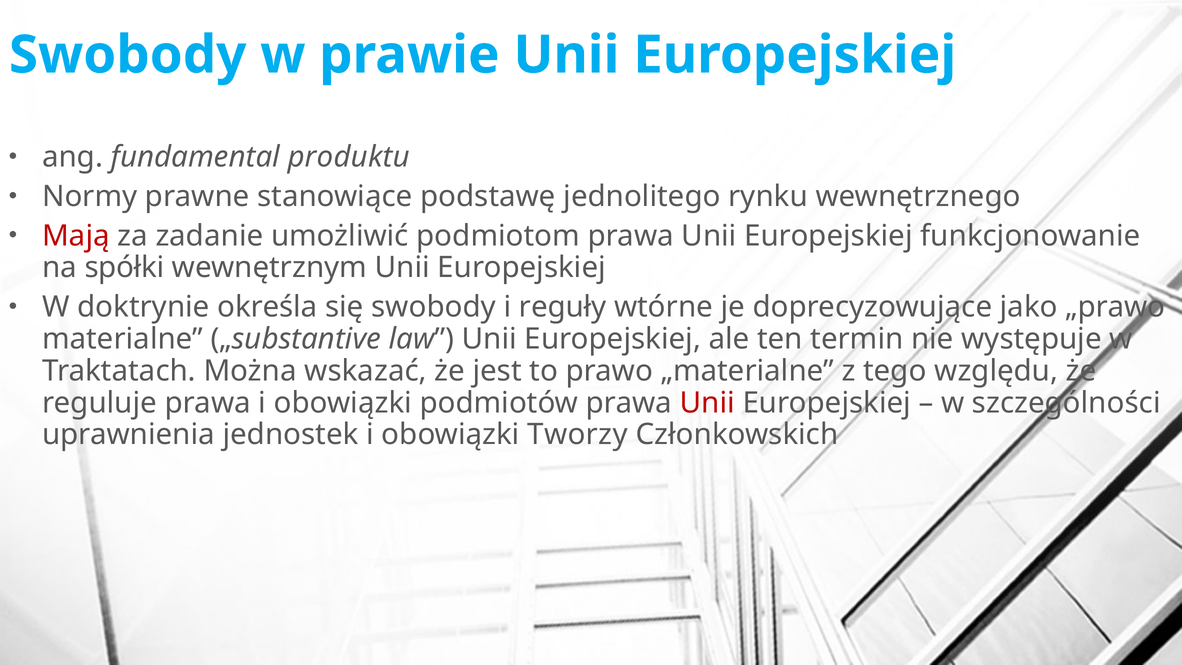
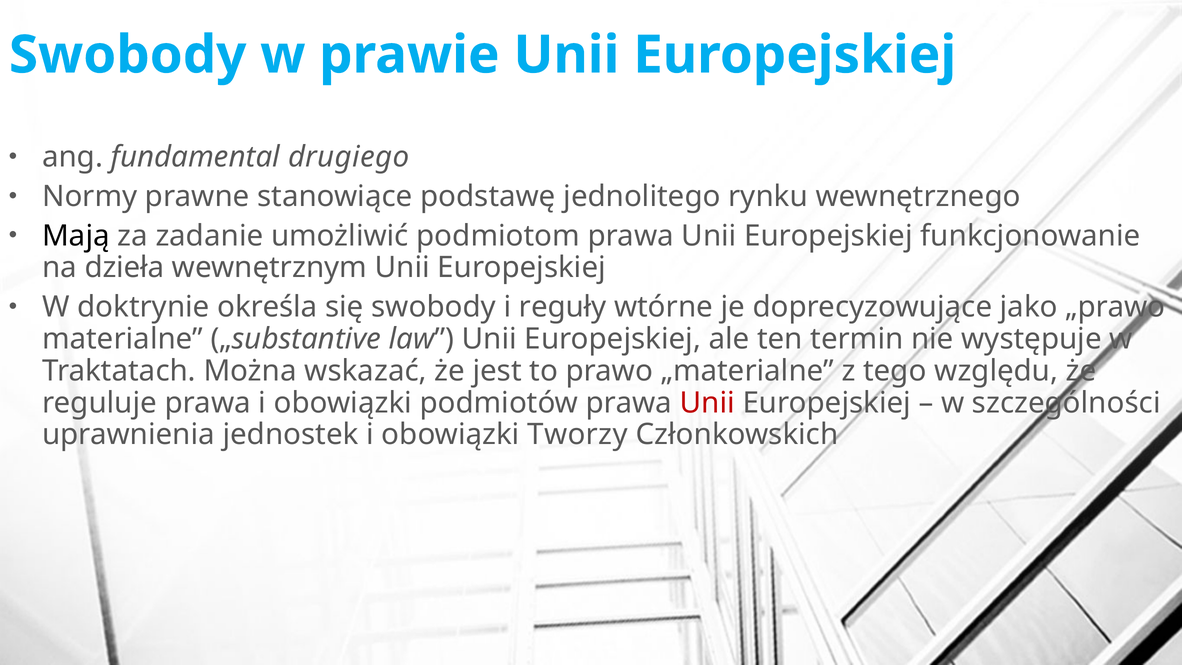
produktu: produktu -> drugiego (349, 157)
Mają colour: red -> black (76, 236)
spółki: spółki -> dzieła (124, 268)
